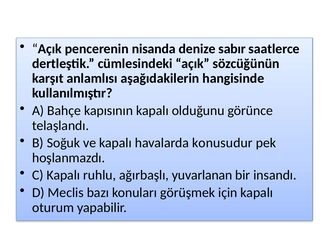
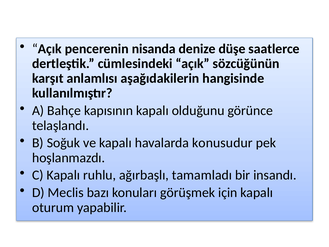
sabır: sabır -> düşe (232, 49)
yuvarlanan: yuvarlanan -> tamamladı (202, 175)
